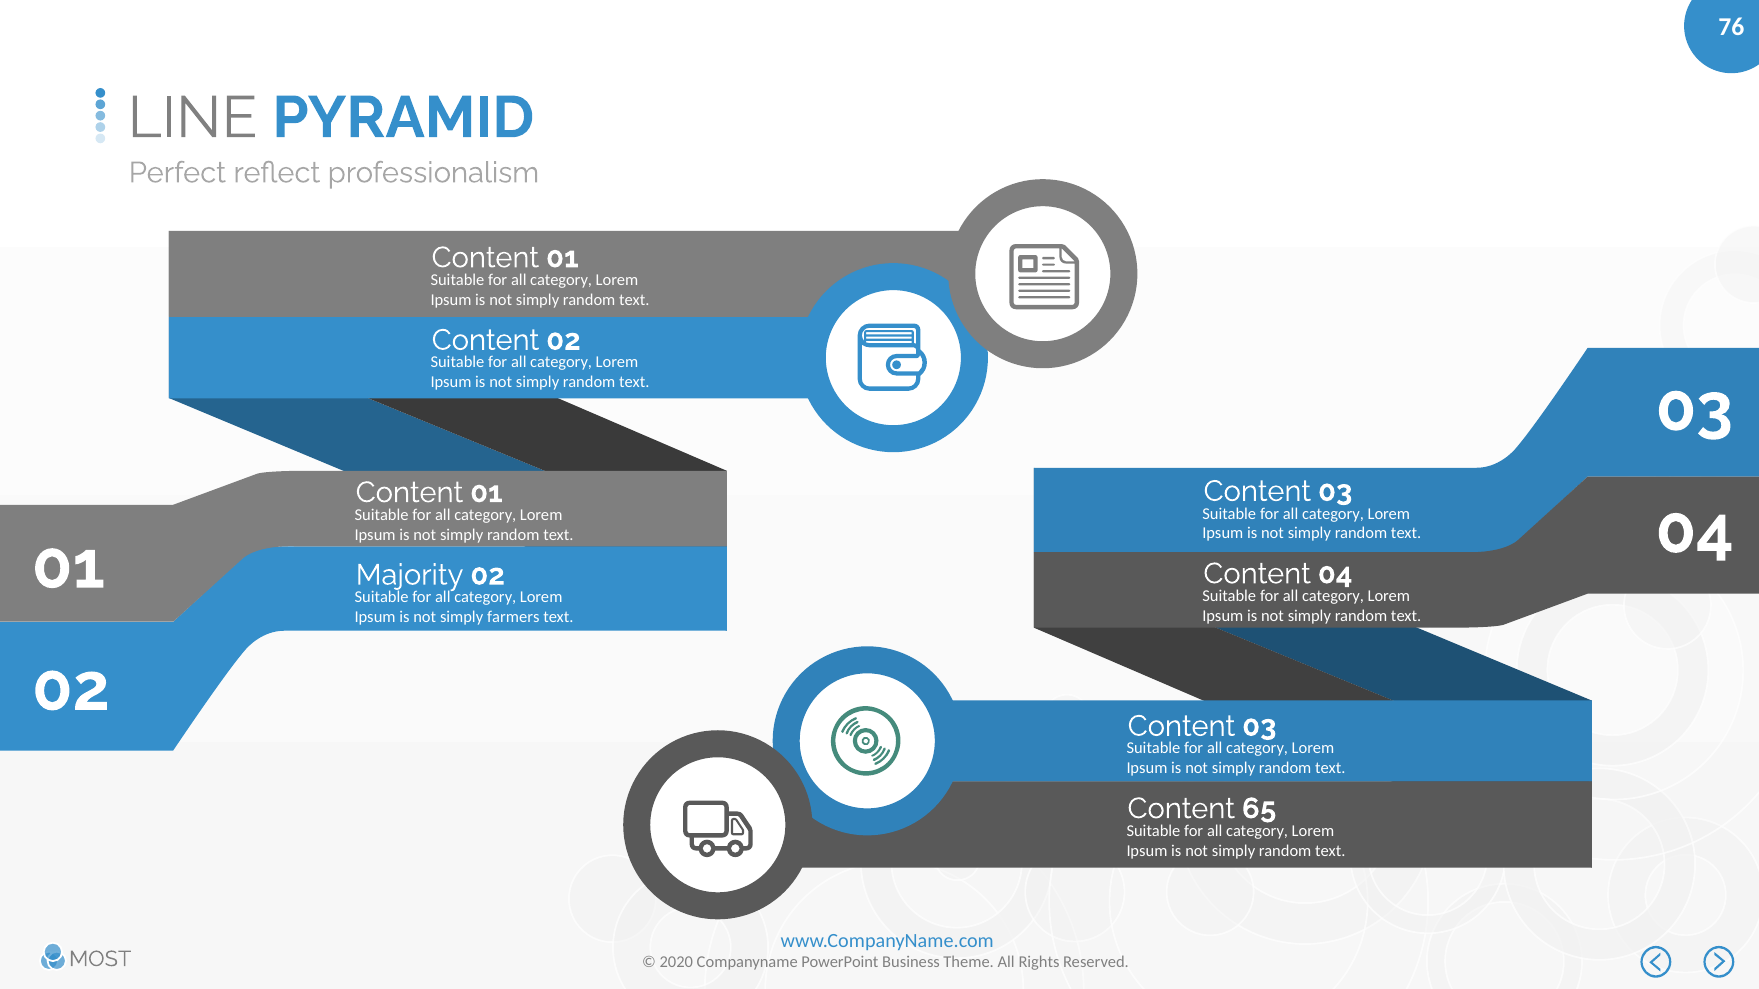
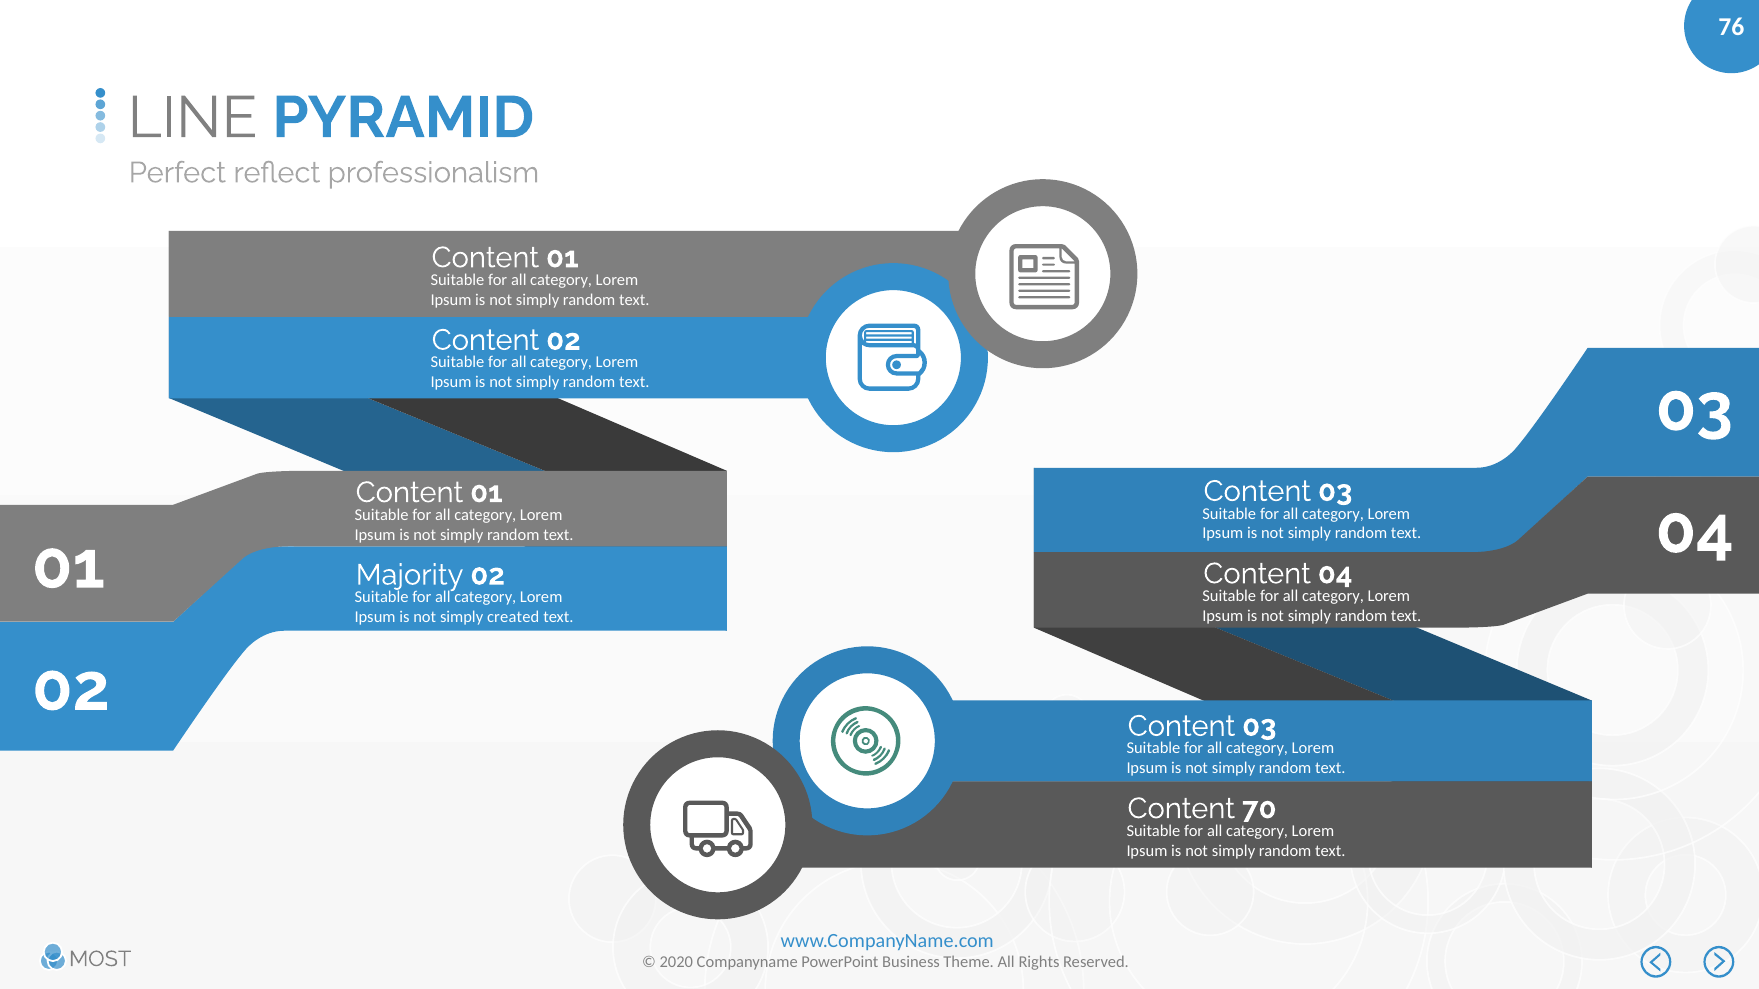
farmers: farmers -> created (513, 617)
65: 65 -> 70 (1259, 809)
